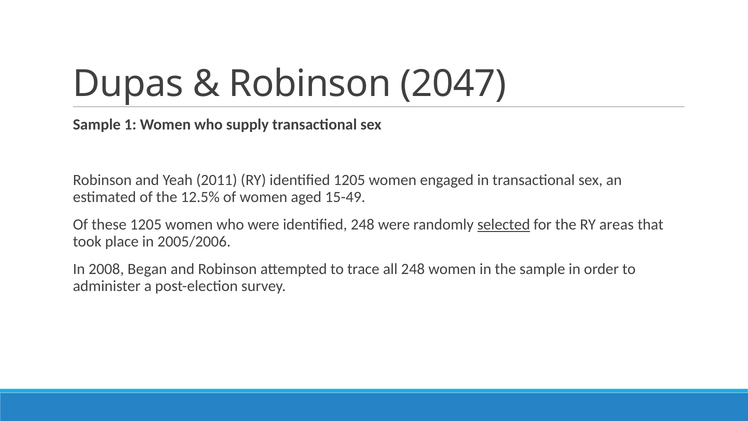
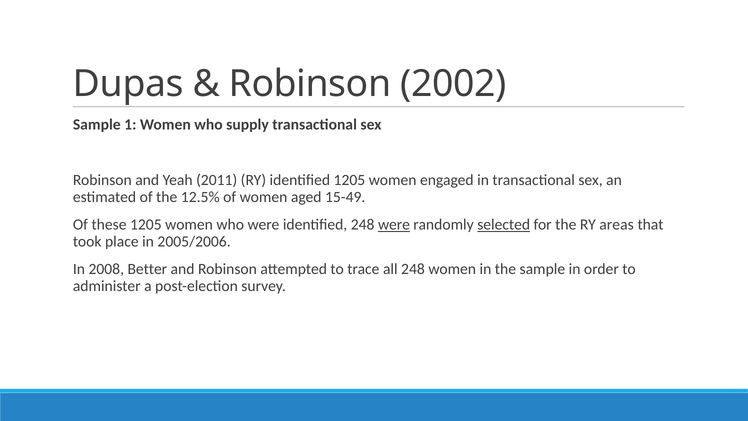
2047: 2047 -> 2002 (453, 84)
were underline: none -> present (394, 225)
Began: Began -> Better (147, 269)
